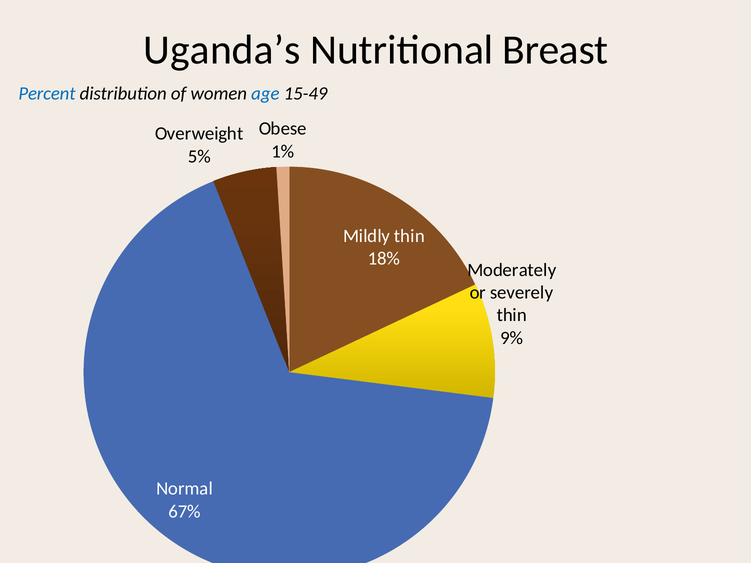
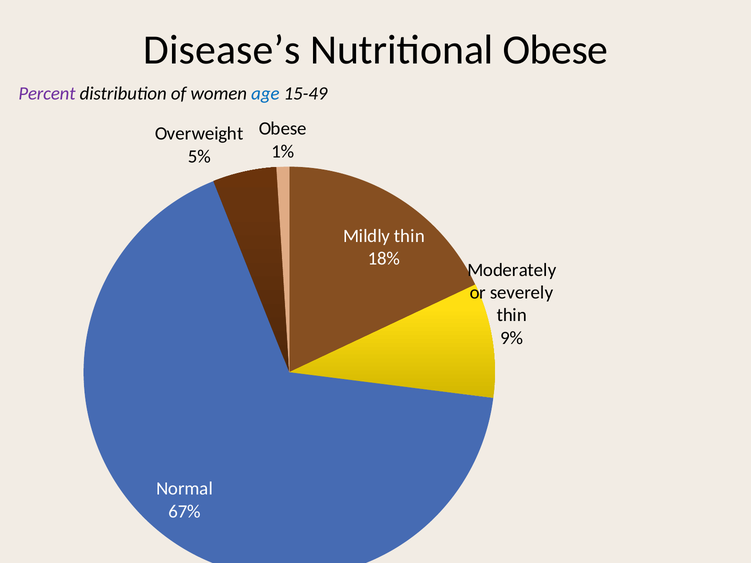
Uganda’s: Uganda’s -> Disease’s (222, 50)
Nutritional Breast: Breast -> Obese (555, 50)
Percent colour: blue -> purple (47, 93)
